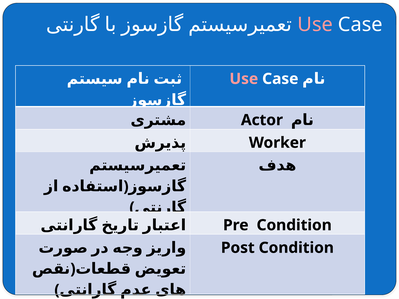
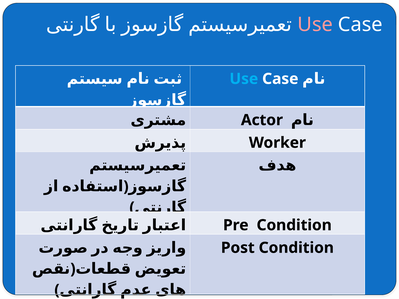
Use colour: pink -> light blue (244, 79)
